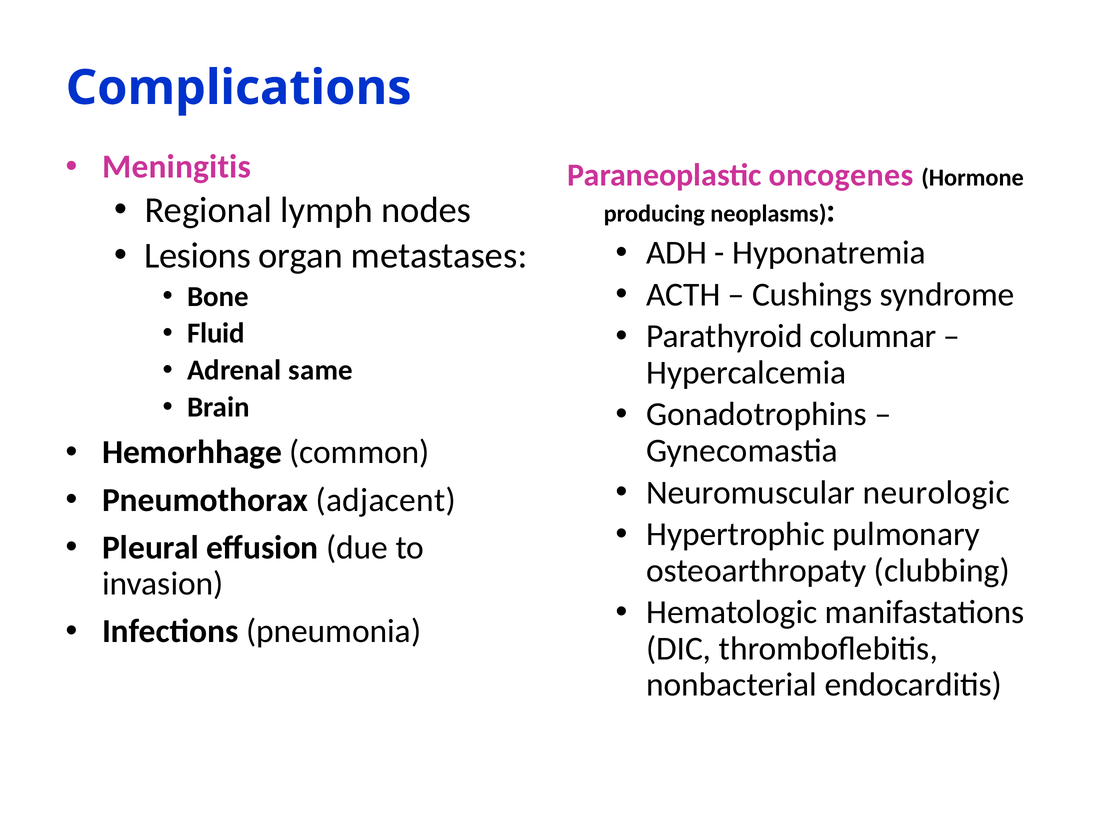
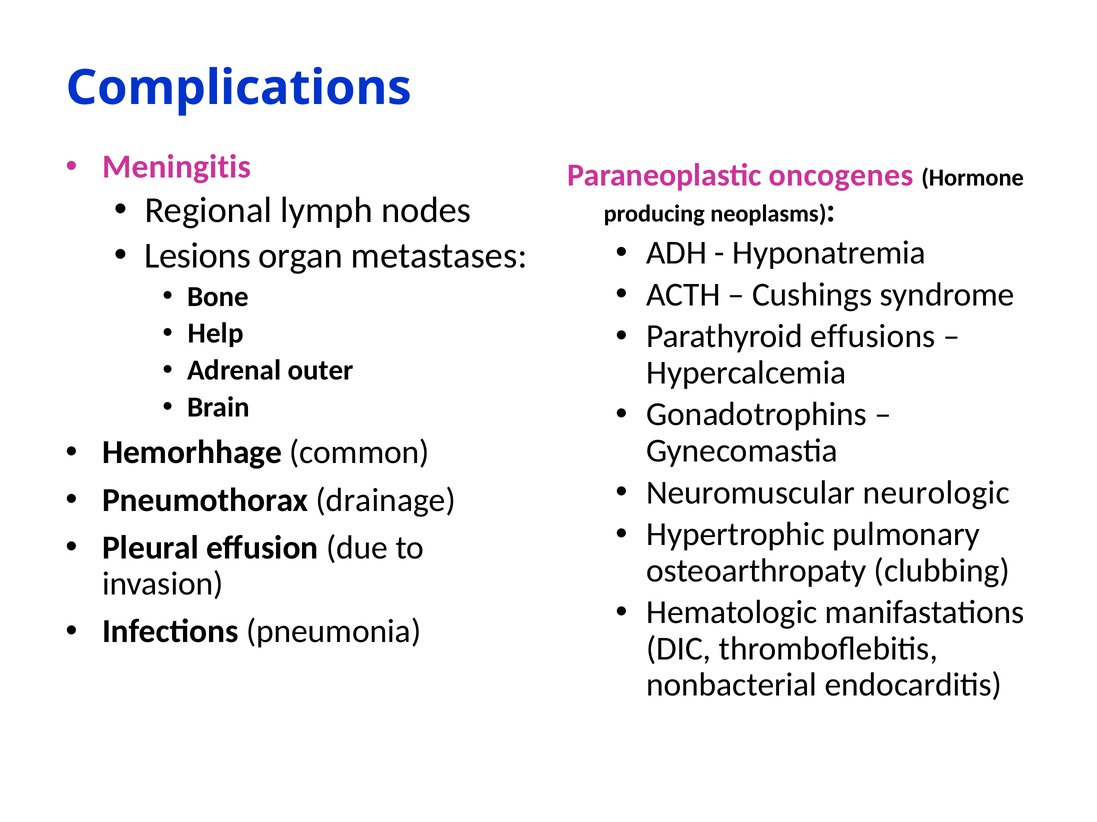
Fluid: Fluid -> Help (216, 334)
columnar: columnar -> effusions (873, 337)
same: same -> outer (321, 371)
adjacent: adjacent -> drainage (386, 500)
